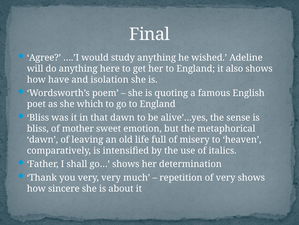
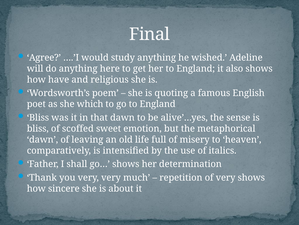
isolation: isolation -> religious (110, 79)
mother: mother -> scoffed (78, 128)
